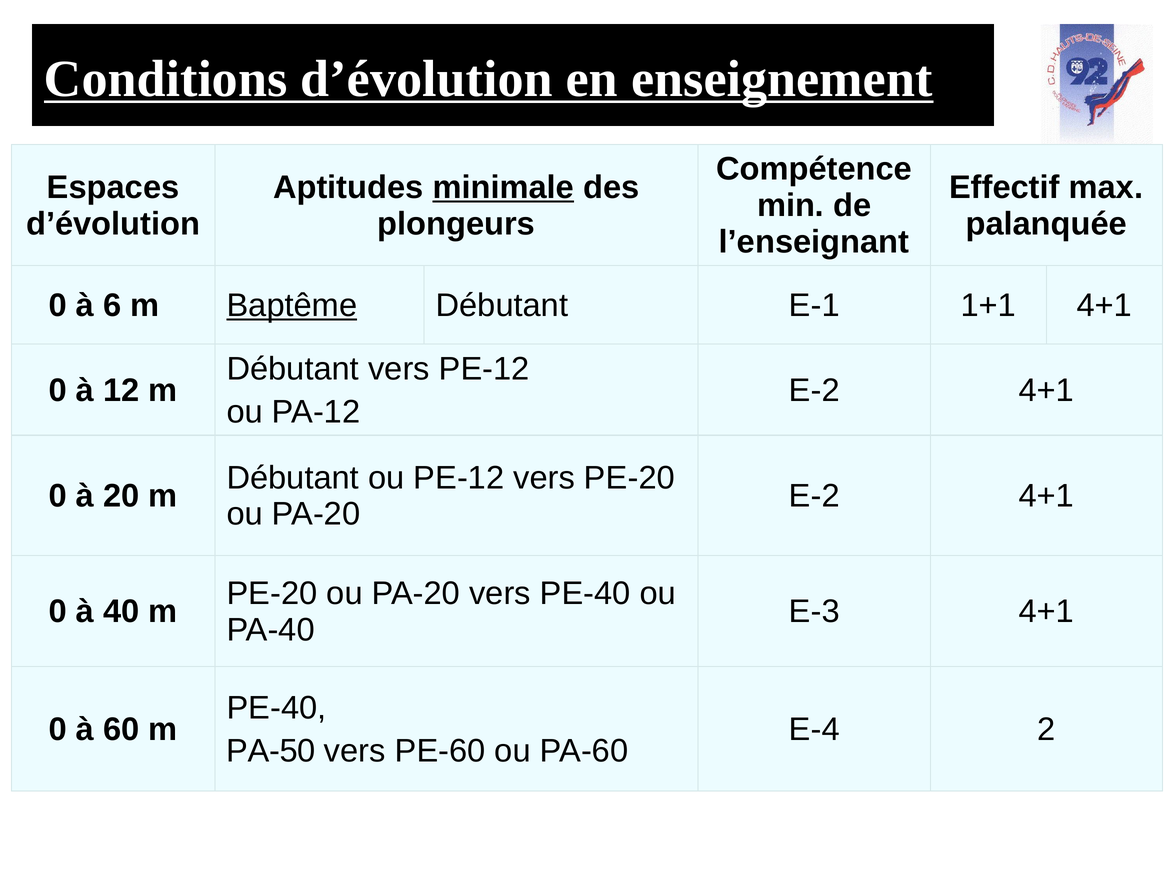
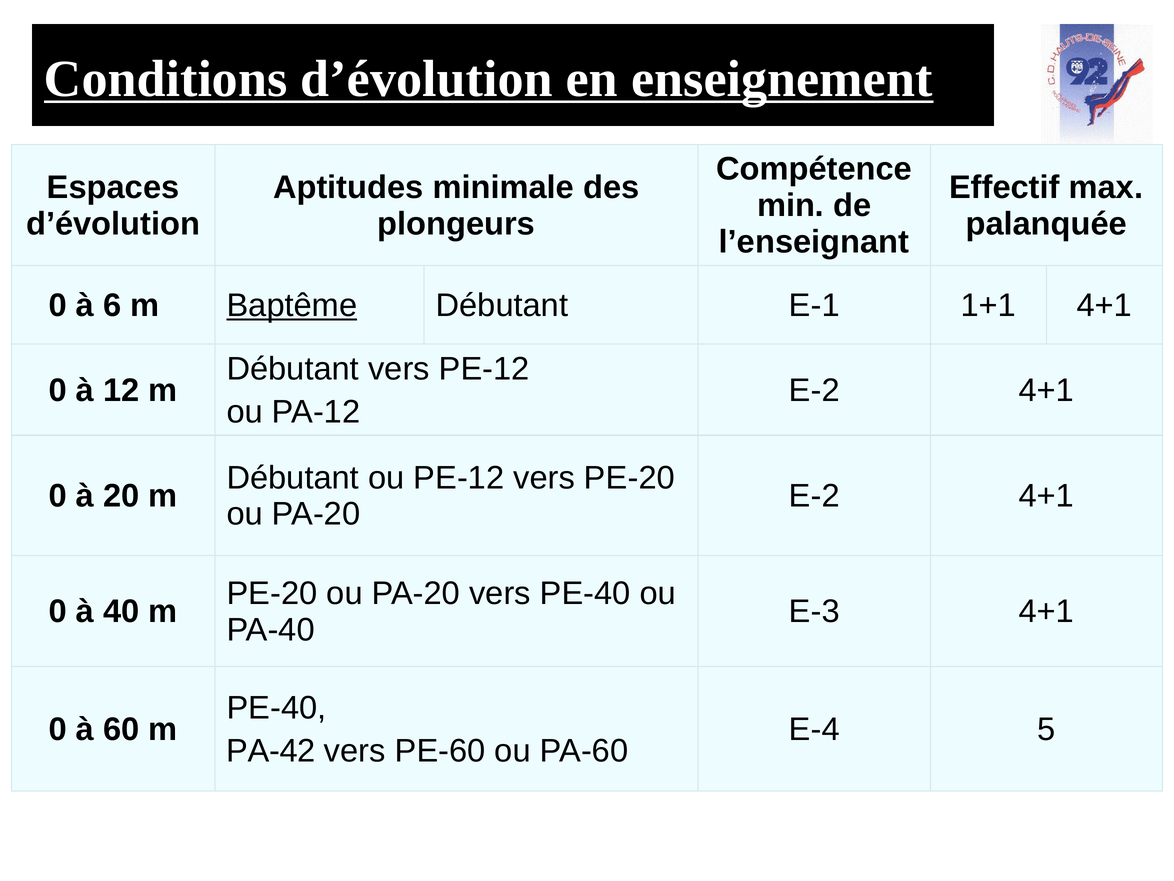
minimale underline: present -> none (503, 187)
2: 2 -> 5 (1046, 729)
PA-50: PA-50 -> PA-42 (271, 750)
